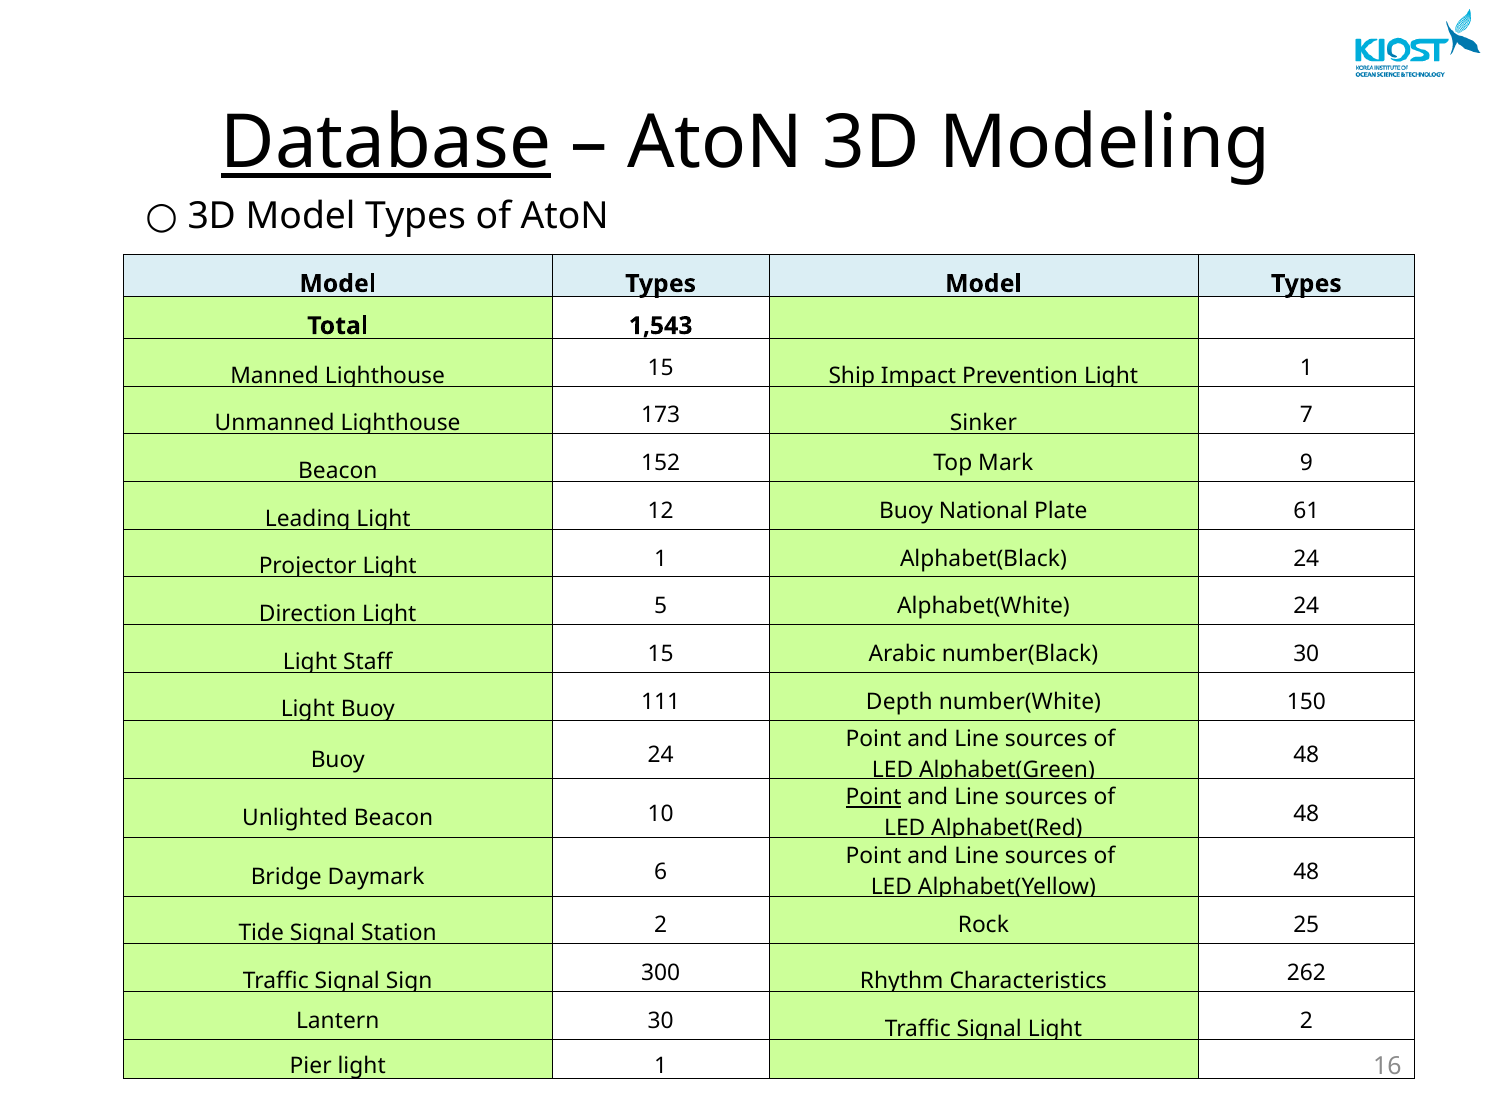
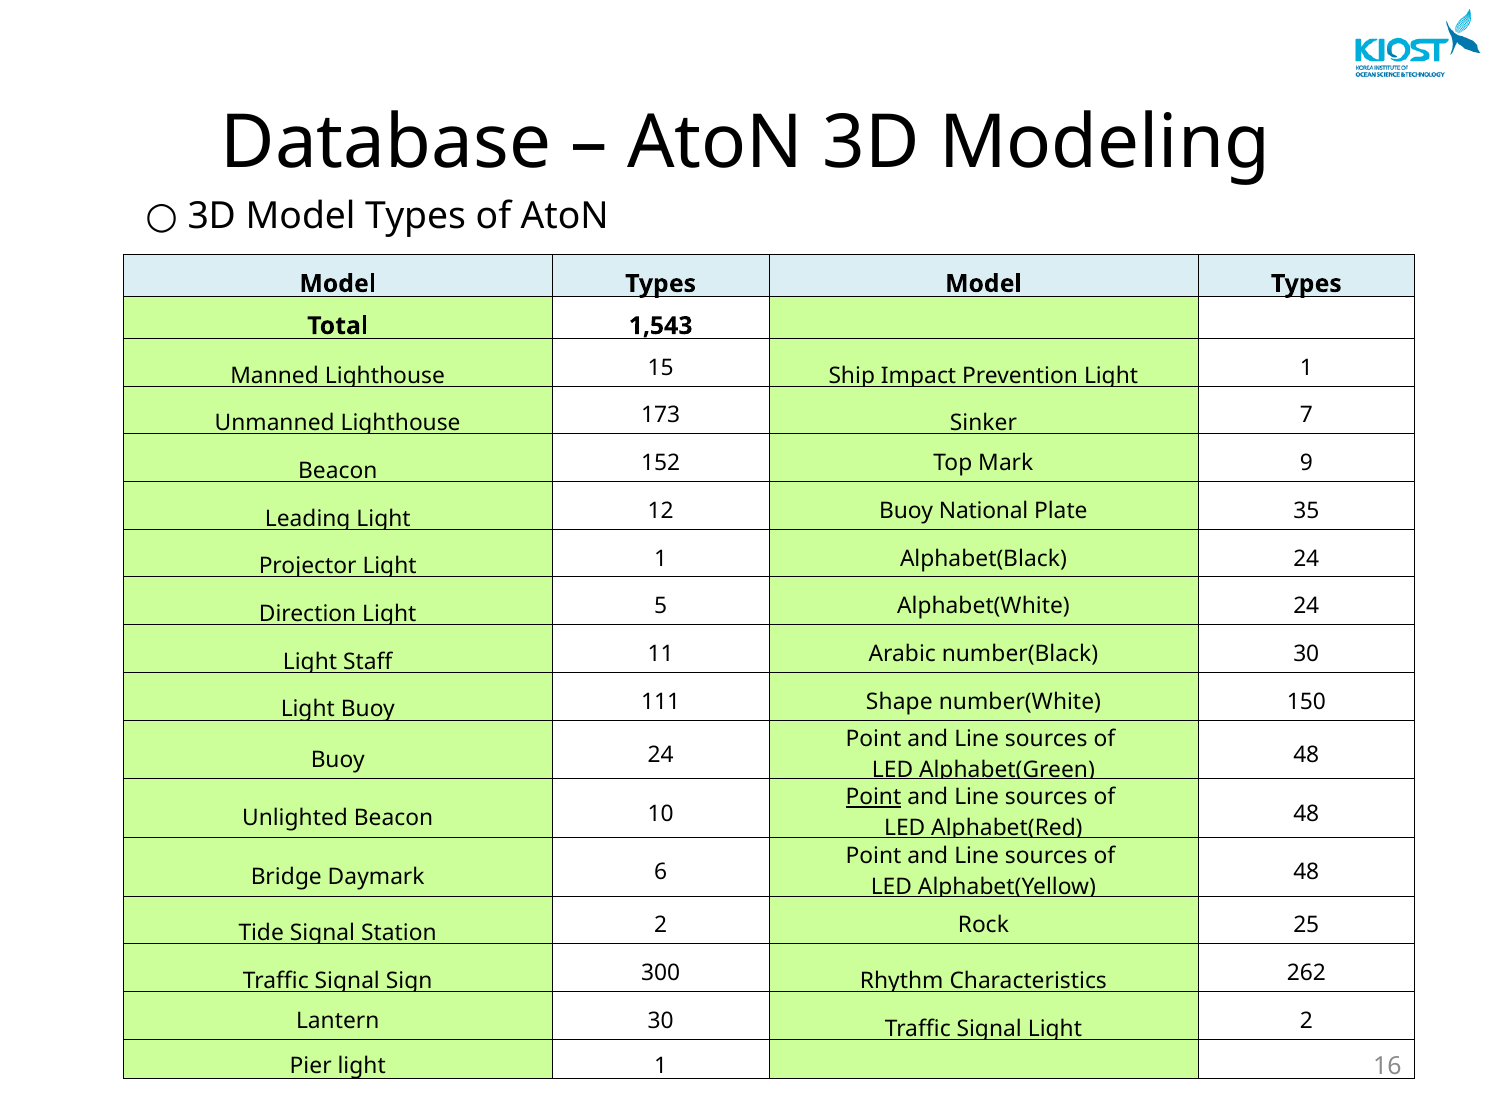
Database underline: present -> none (386, 143)
61: 61 -> 35 (1306, 510)
15: 15 -> 11 (661, 653)
Depth: Depth -> Shape (899, 701)
